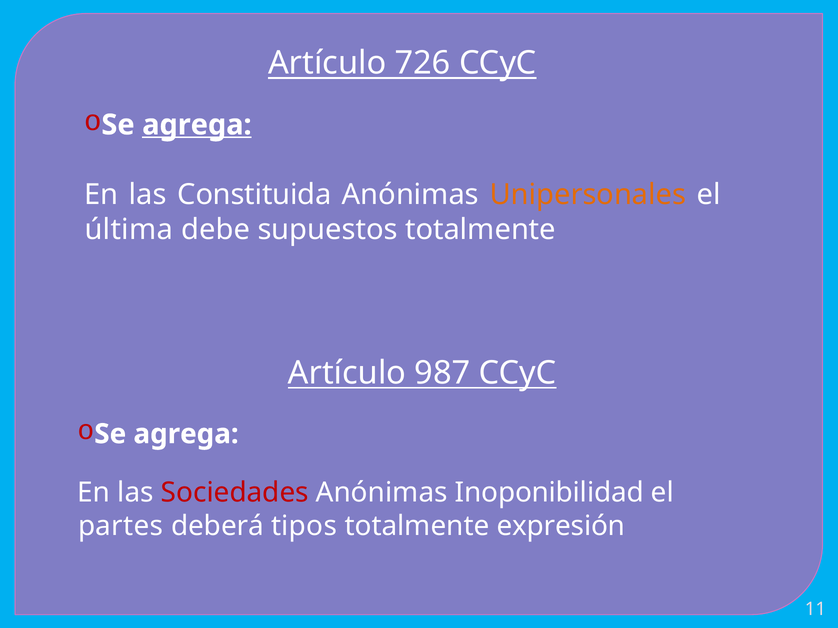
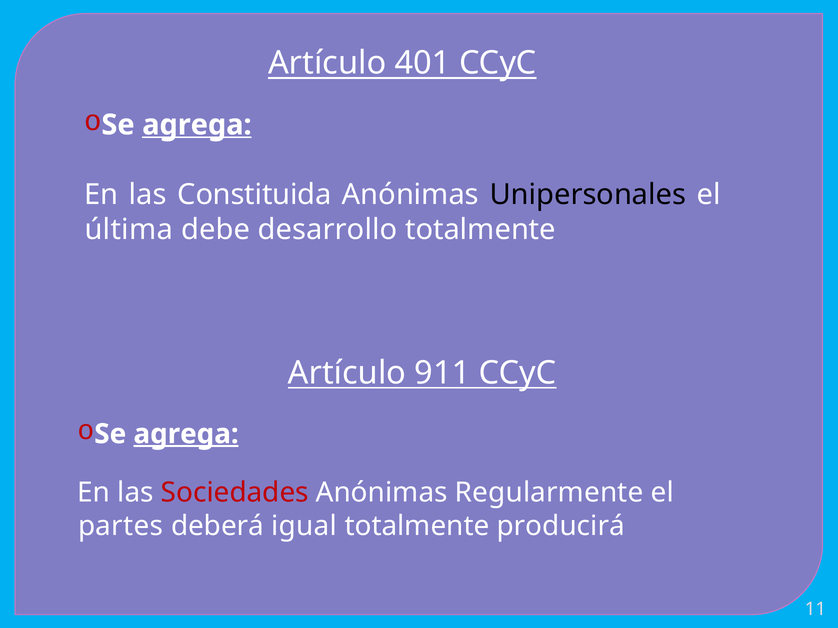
726: 726 -> 401 (423, 63)
Unipersonales colour: orange -> black (588, 195)
supuestos: supuestos -> desarrollo (328, 230)
987: 987 -> 911 (442, 373)
agrega underline: none -> present (186, 434)
Inoponibilidad: Inoponibilidad -> Regularmente (549, 493)
tipos: tipos -> igual (304, 527)
expresión: expresión -> producirá (561, 527)
